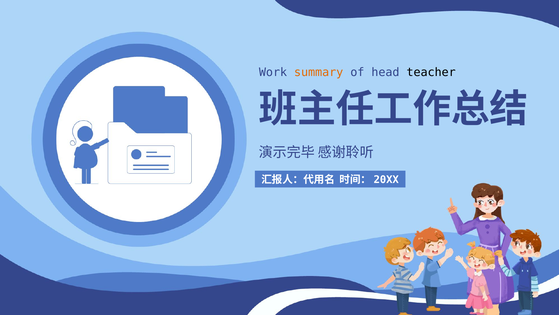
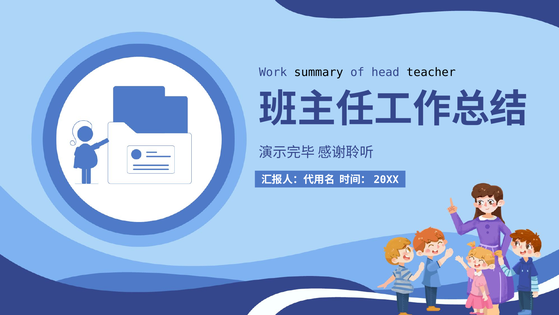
summary colour: orange -> black (319, 72)
